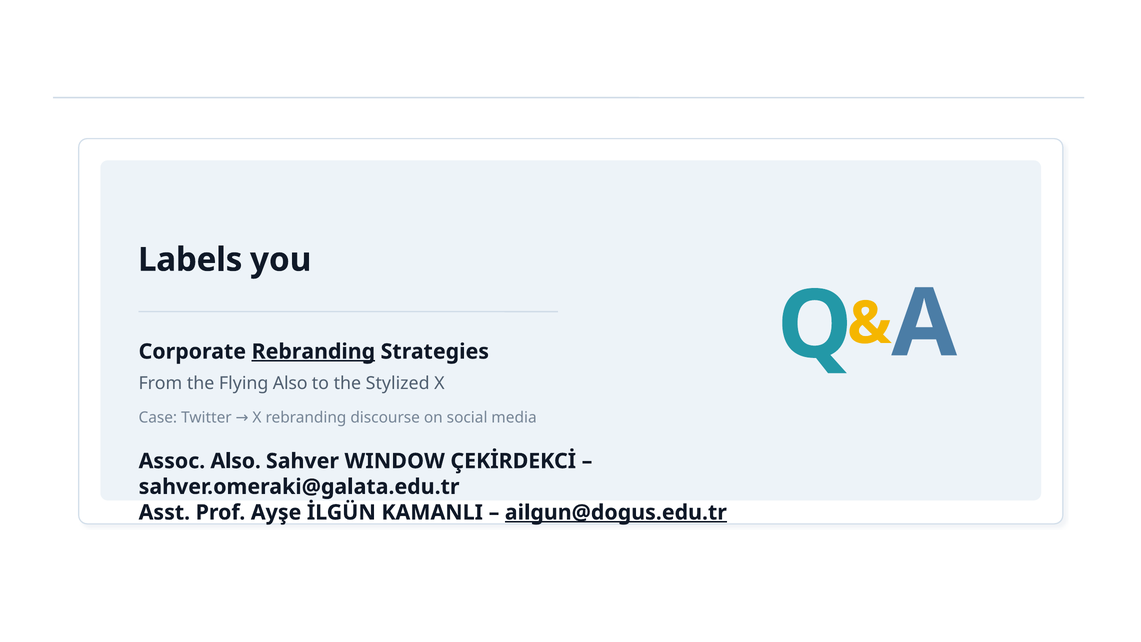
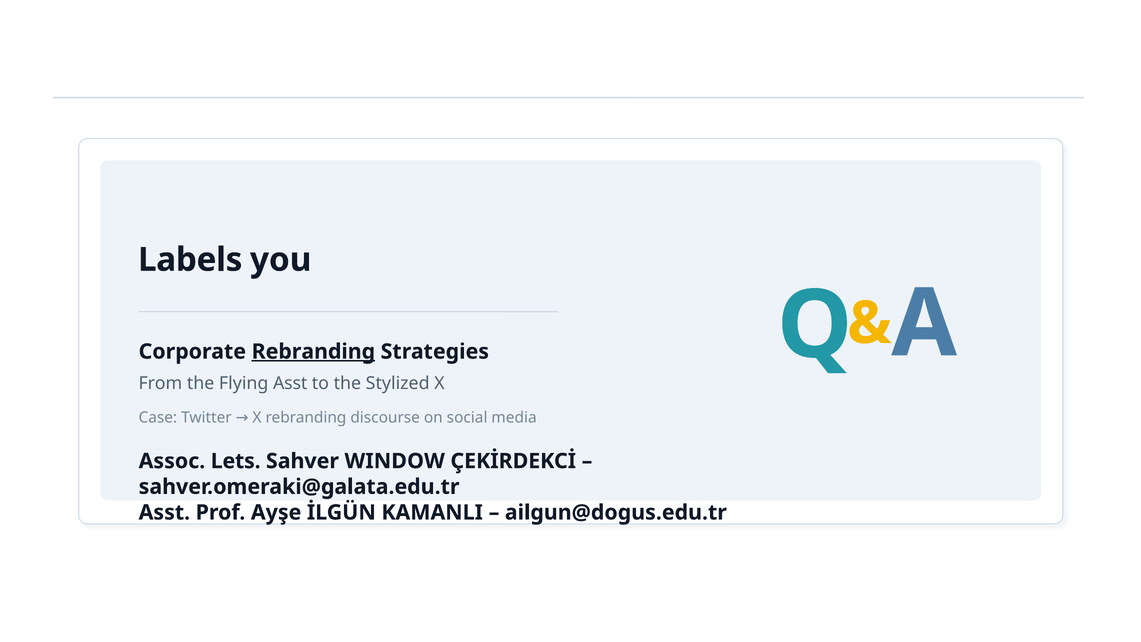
Flying Also: Also -> Asst (290, 383)
Assoc Also: Also -> Lets (236, 461)
ailgun@dogus.edu.tr underline: present -> none (616, 512)
